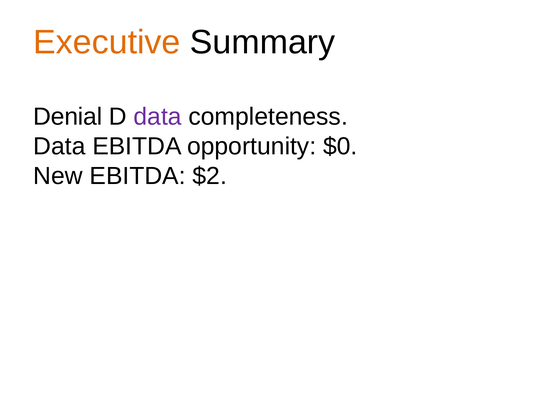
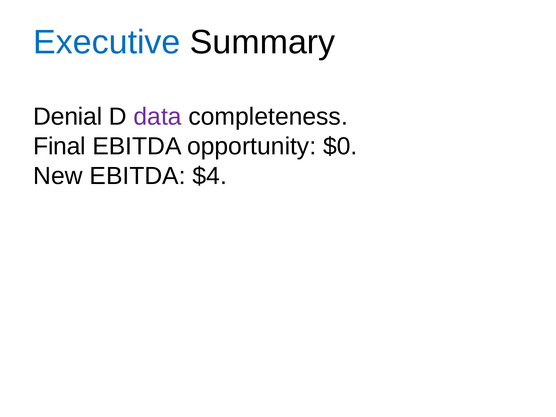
Executive colour: orange -> blue (107, 42)
Data: Data -> Final (59, 146)
$2: $2 -> $4 (210, 176)
